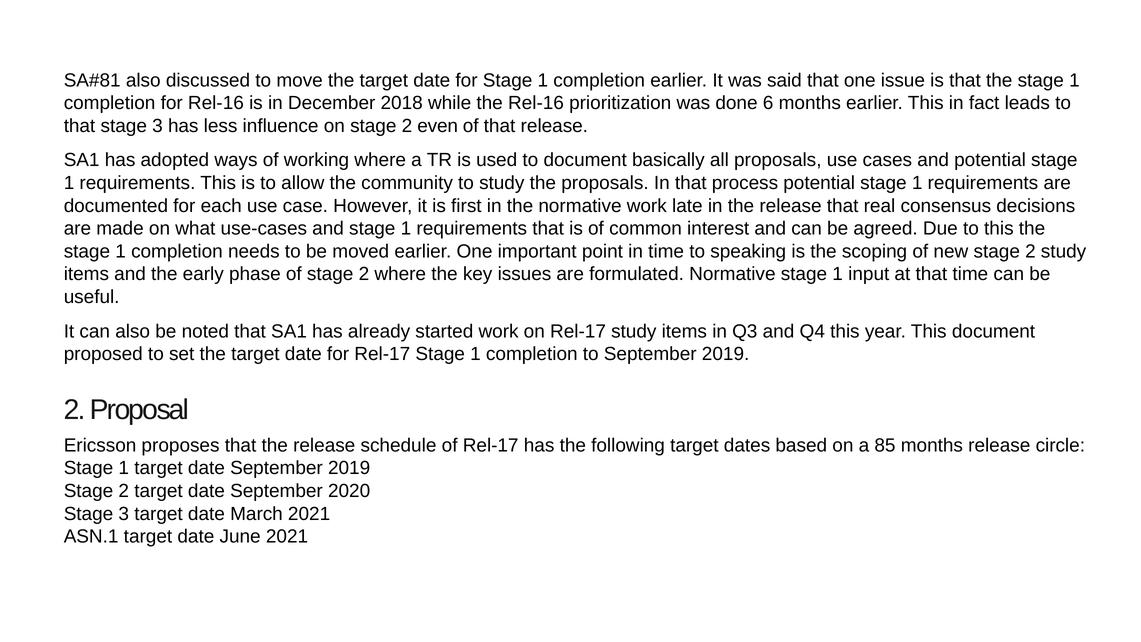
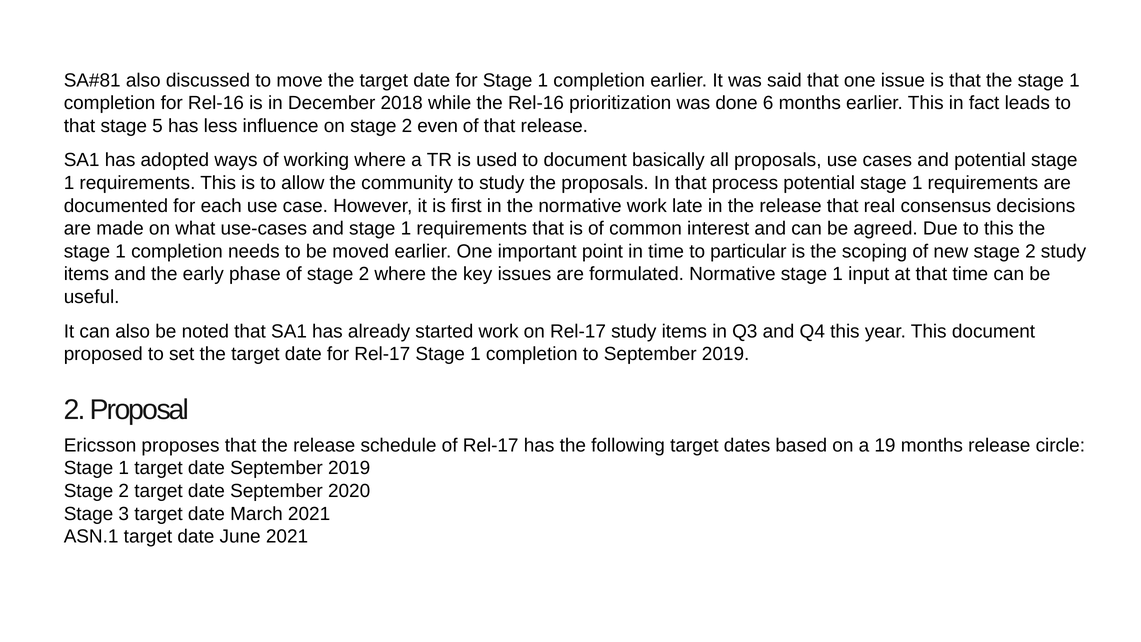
that stage 3: 3 -> 5 (157, 126)
speaking: speaking -> particular (748, 251)
85: 85 -> 19 (885, 445)
